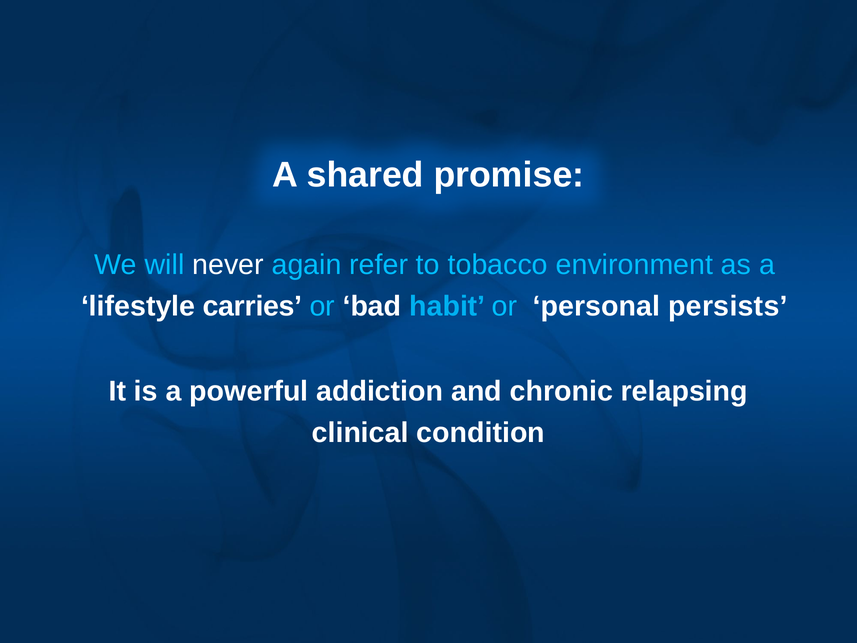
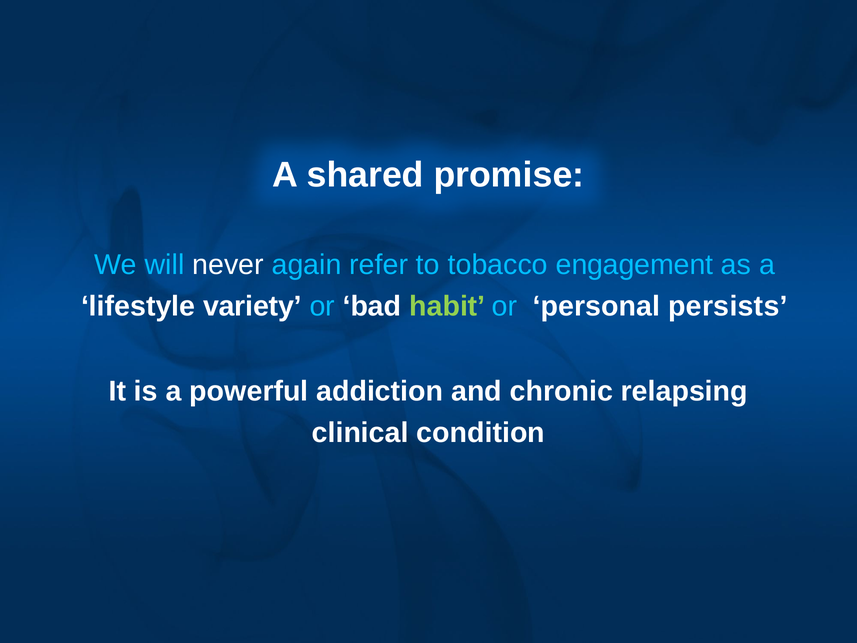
environment: environment -> engagement (634, 265)
carries: carries -> variety (252, 306)
habit colour: light blue -> light green (447, 306)
